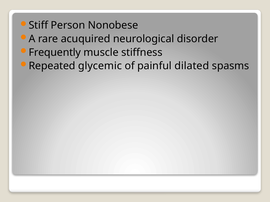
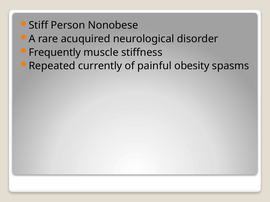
glycemic: glycemic -> currently (100, 66)
dilated: dilated -> obesity (192, 66)
